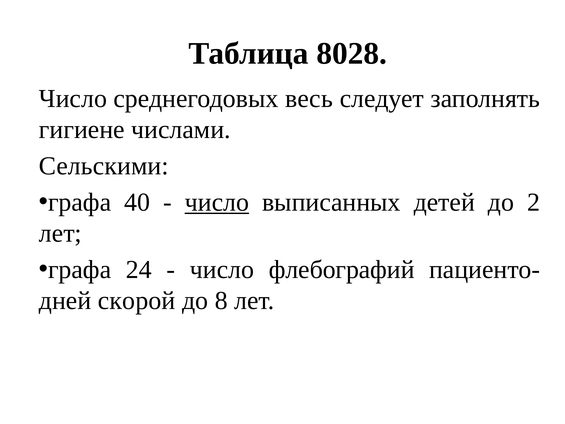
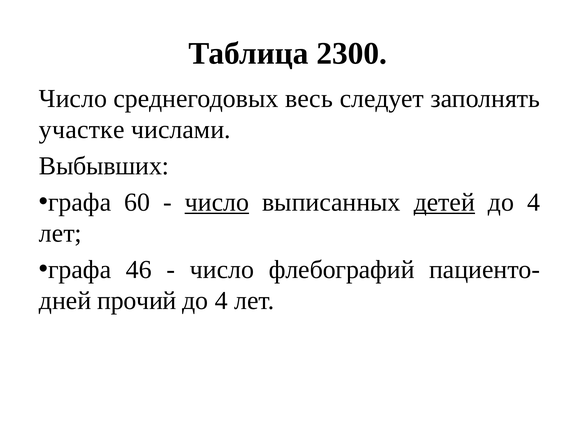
8028: 8028 -> 2300 (352, 54)
гигиене: гигиене -> участке (82, 130)
Сельскими: Сельскими -> Выбывших (104, 166)
40: 40 -> 60 (137, 202)
детей underline: none -> present (444, 202)
2: 2 -> 4 (534, 202)
24: 24 -> 46 (139, 269)
скорой: скорой -> прочий (137, 301)
8: 8 -> 4 (221, 301)
